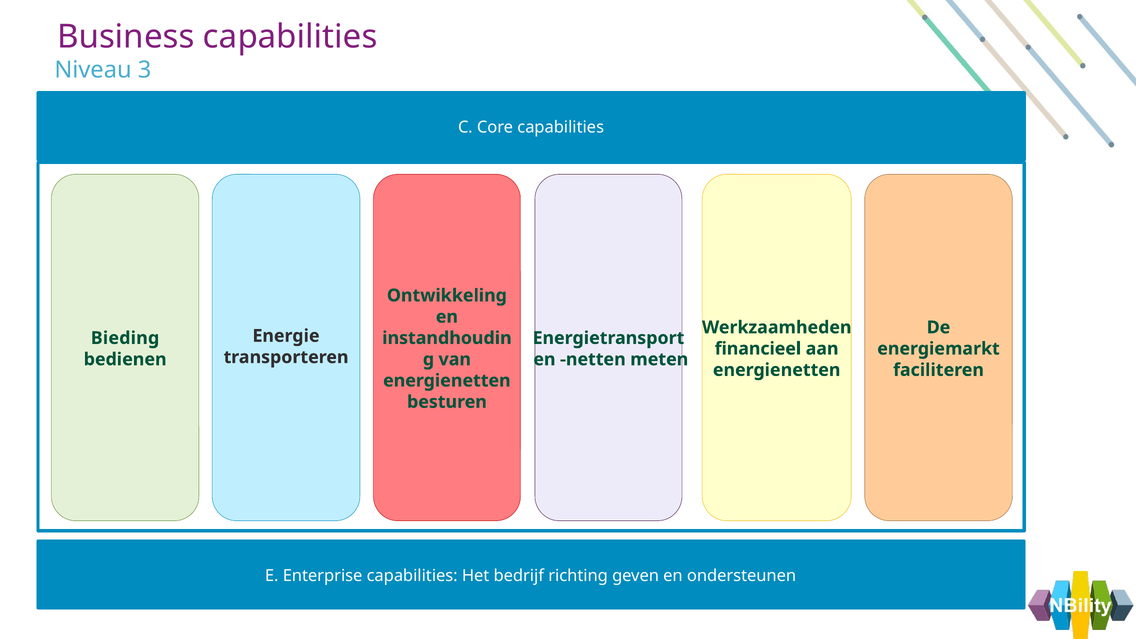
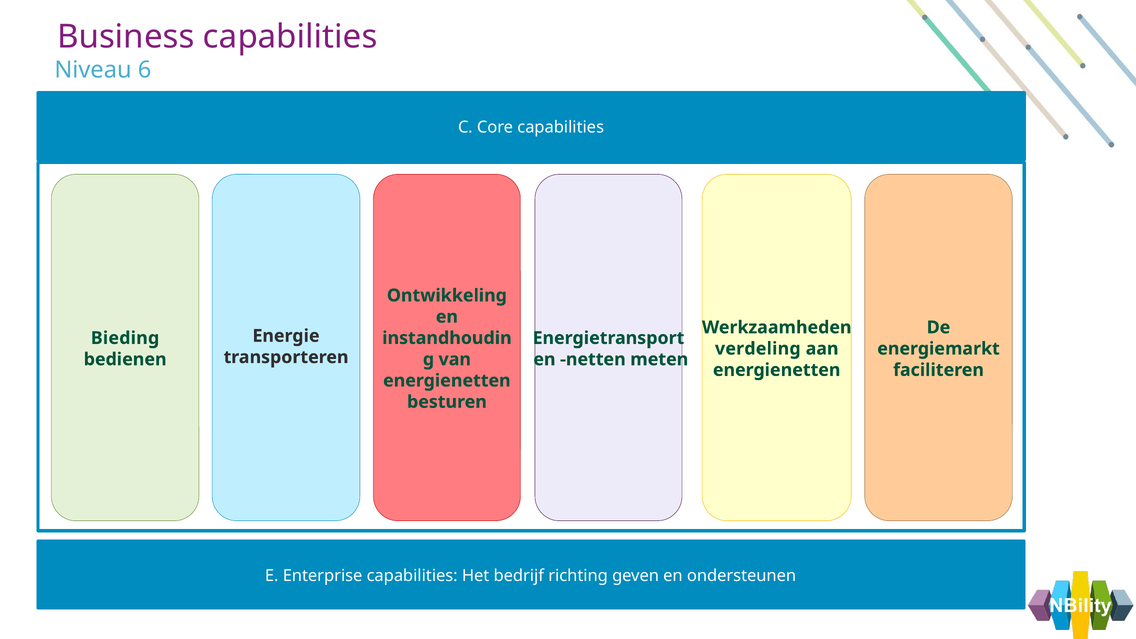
3: 3 -> 6 (145, 70)
financieel: financieel -> verdeling (758, 349)
